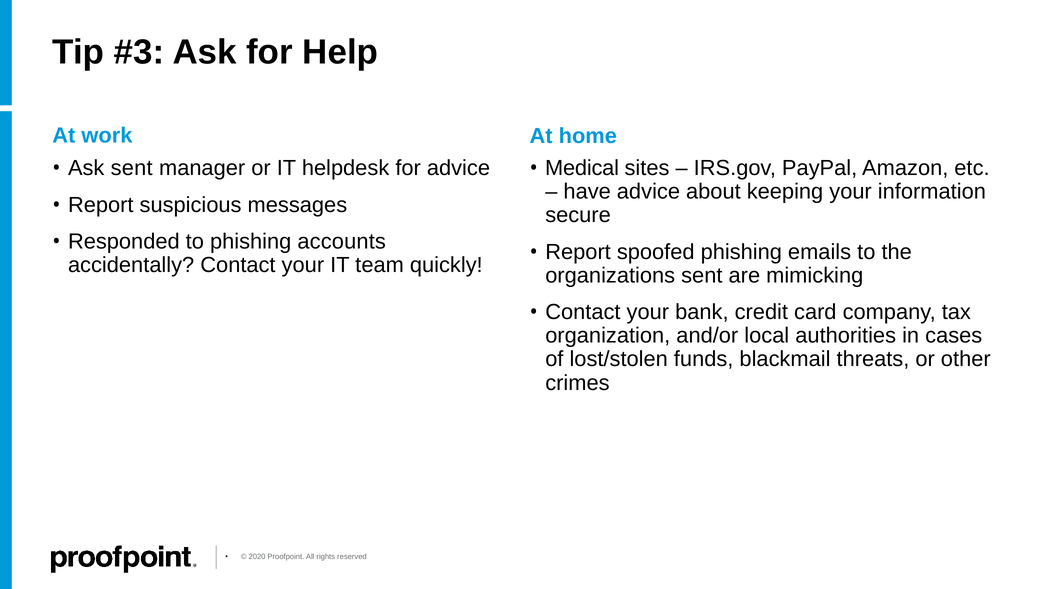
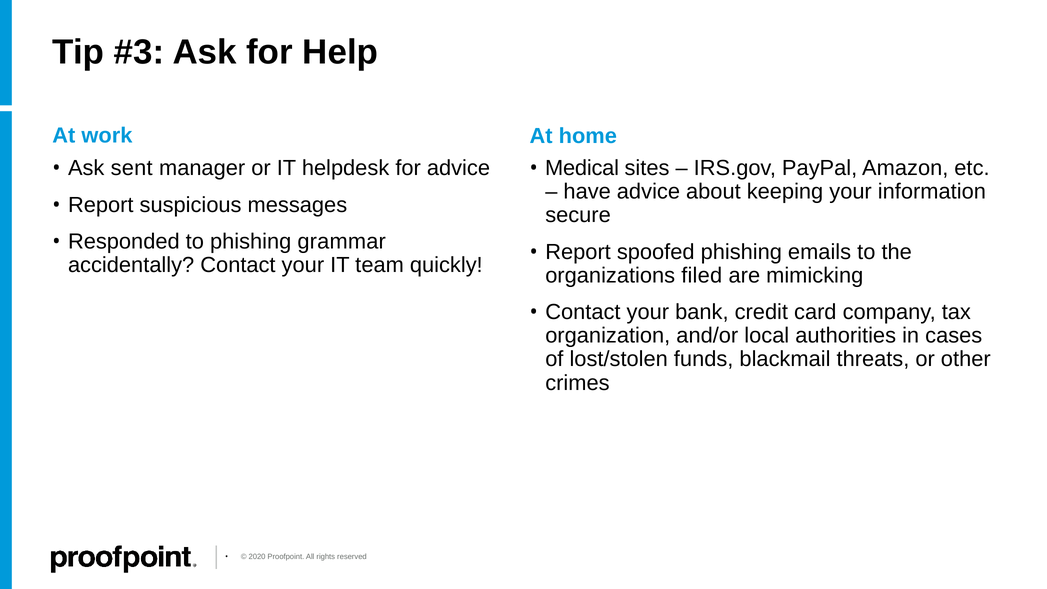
accounts: accounts -> grammar (342, 241)
organizations sent: sent -> filed (702, 276)
